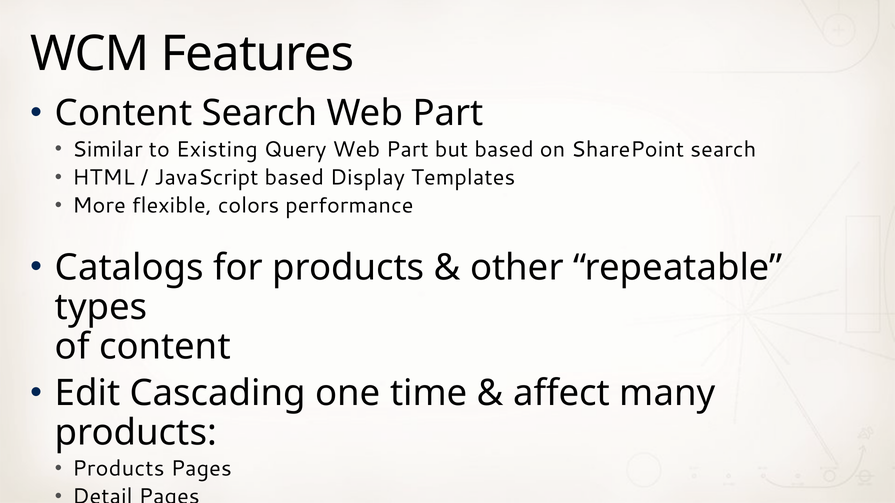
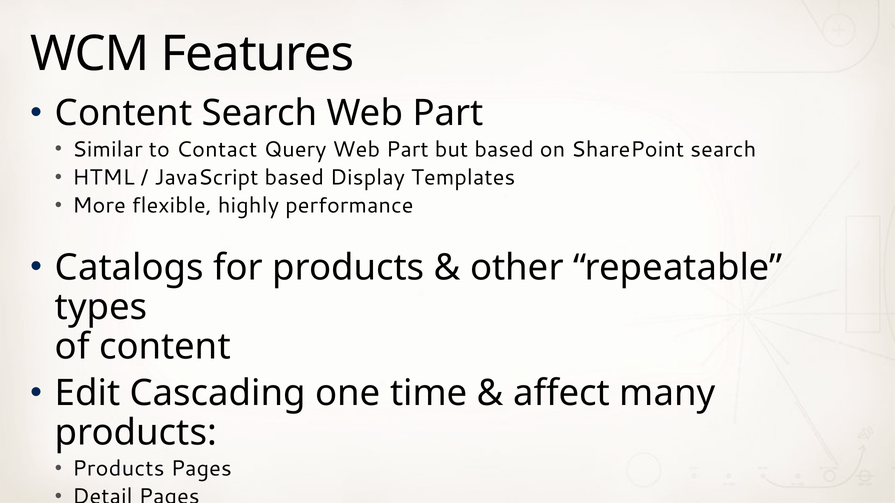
Existing: Existing -> Contact (217, 149)
colors: colors -> highly (248, 206)
